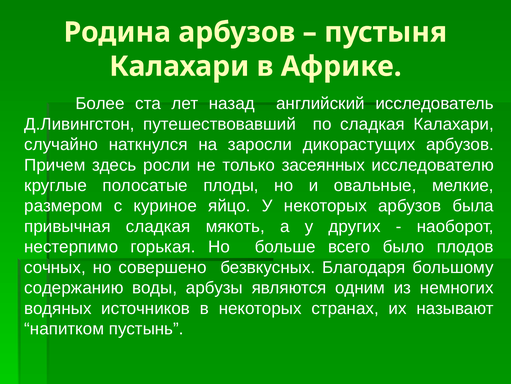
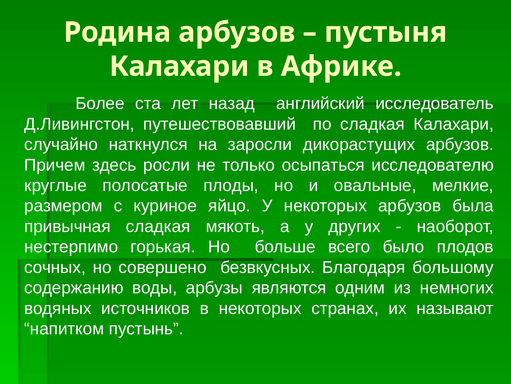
засеянных: засеянных -> осыпаться (323, 165)
